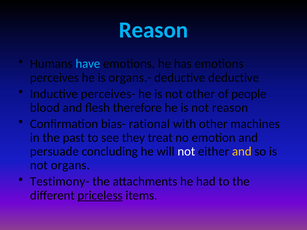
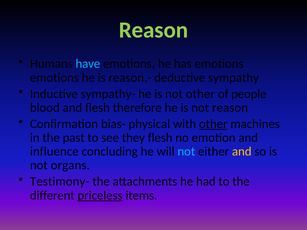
Reason colour: light blue -> light green (153, 30)
perceives: perceives -> emotions (54, 78)
organs.-: organs.- -> reason.- (130, 78)
deductive deductive: deductive -> sympathy (234, 78)
perceives-: perceives- -> sympathy- (108, 94)
rational: rational -> physical (149, 124)
other underline: none -> present (213, 124)
they treat: treat -> flesh (160, 138)
persuade: persuade -> influence (54, 152)
not colour: white -> light blue (186, 152)
